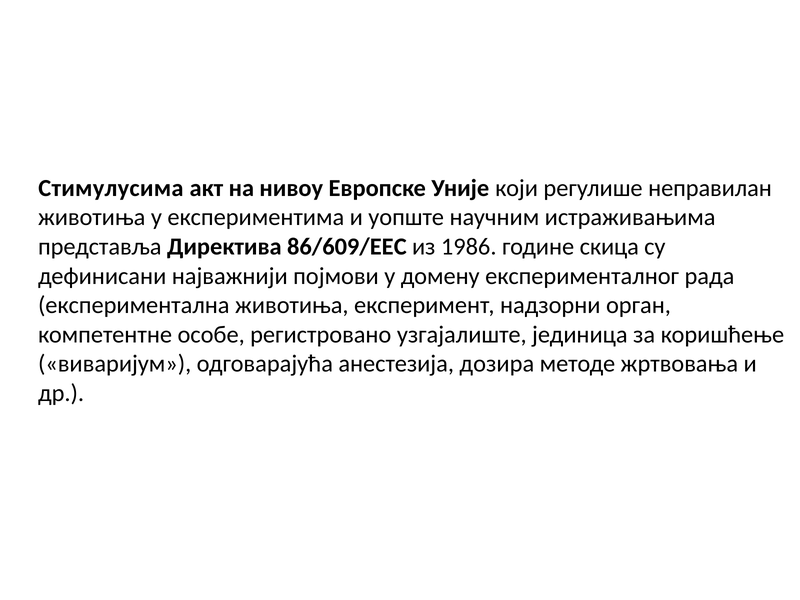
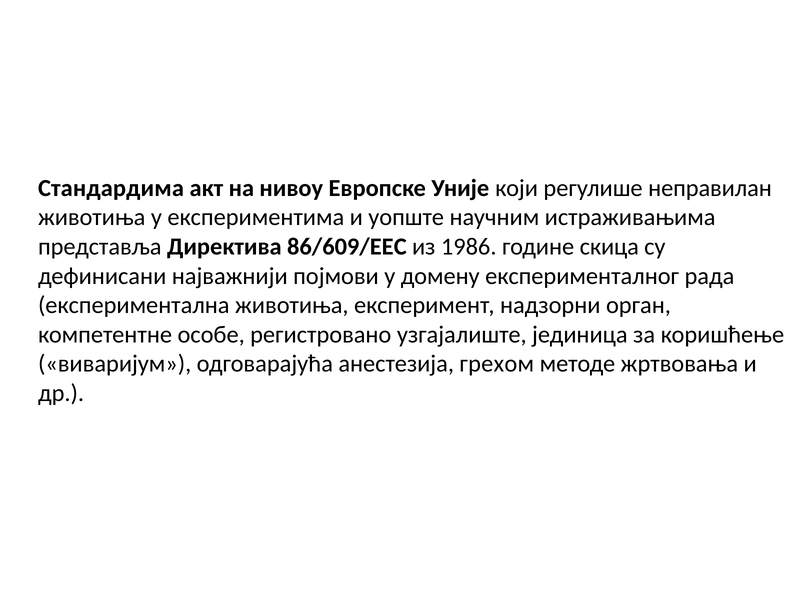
Стимулусима: Стимулусима -> Стандардима (111, 188)
дозира: дозира -> грехом (497, 364)
